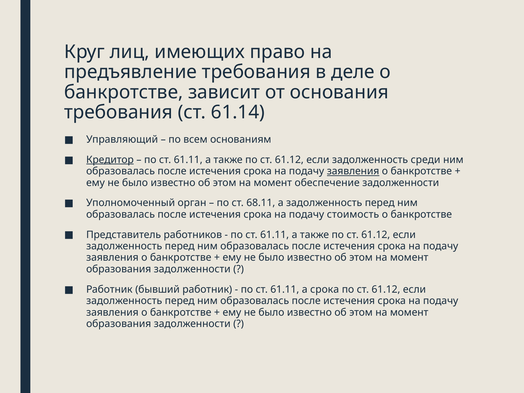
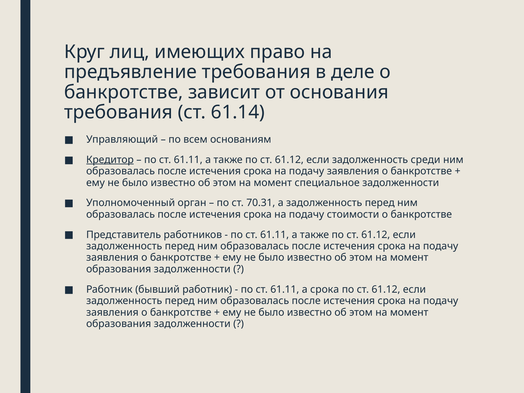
заявления underline: present -> none (353, 171)
обеспечение: обеспечение -> специальное (327, 183)
68.11: 68.11 -> 70.31 (261, 203)
стоимость: стоимость -> стоимости (353, 214)
